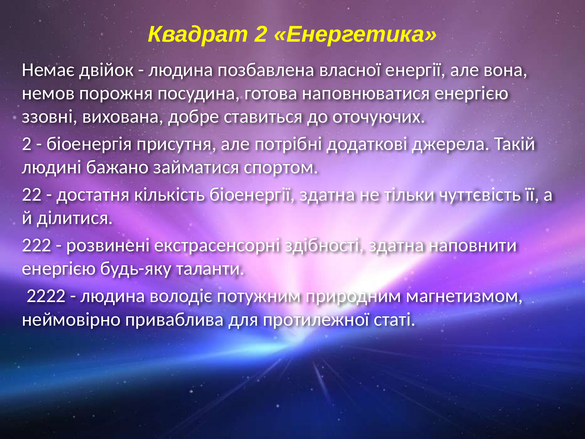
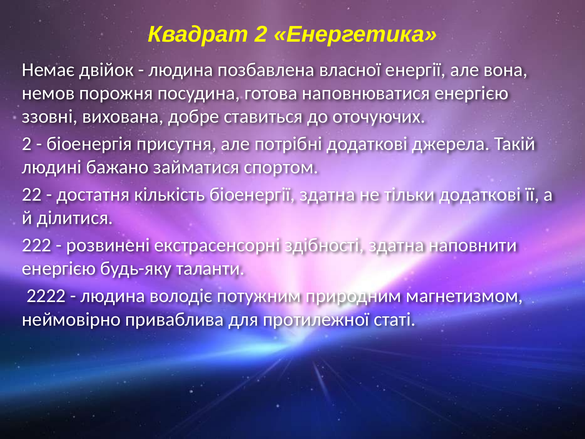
тільки чуттєвість: чуттєвість -> додаткові (480, 194)
